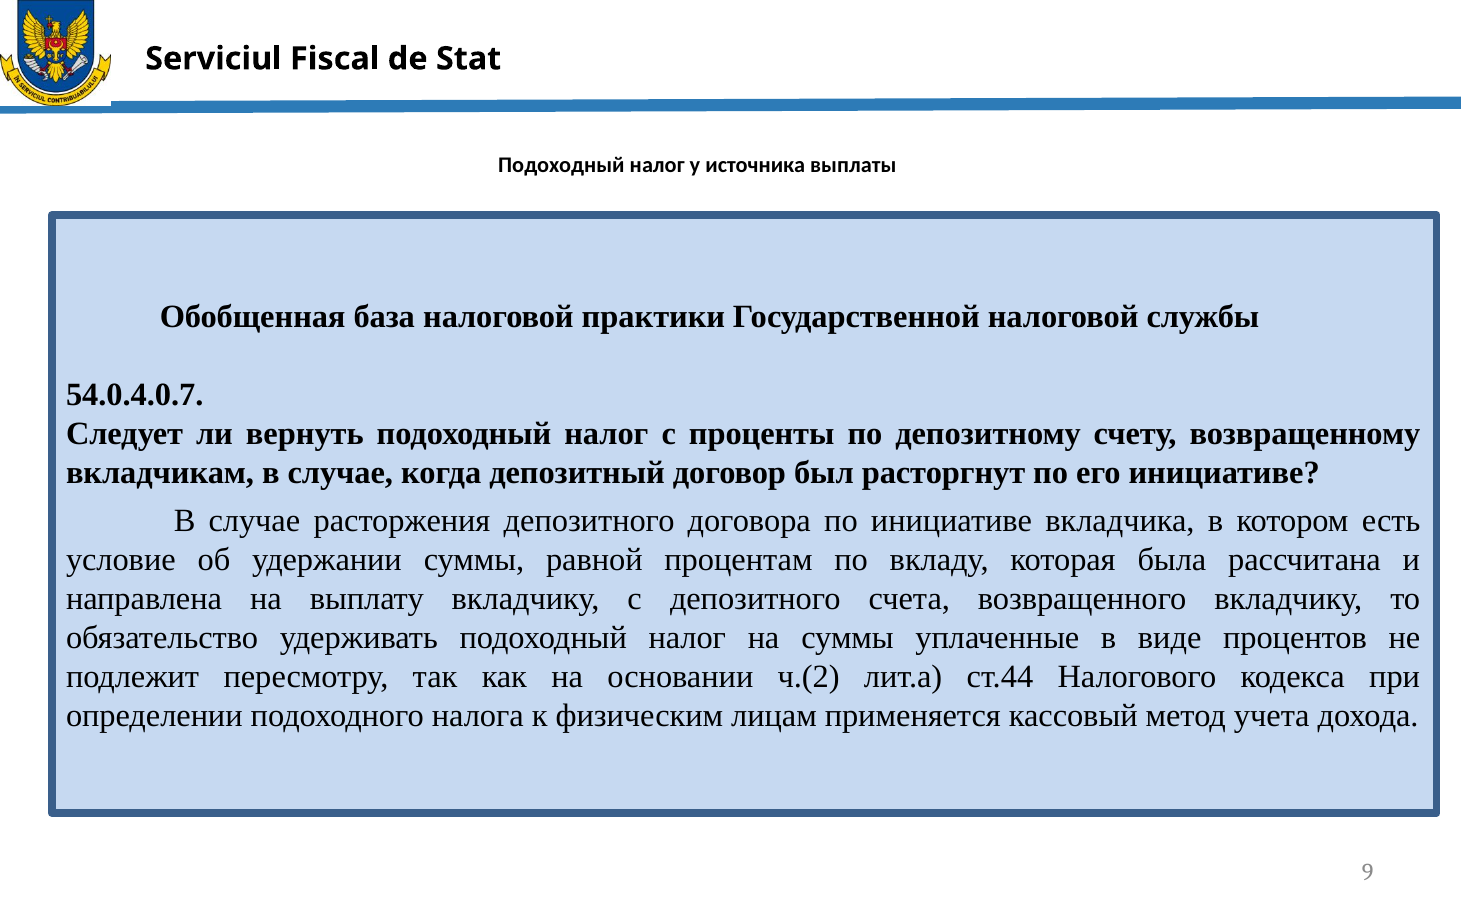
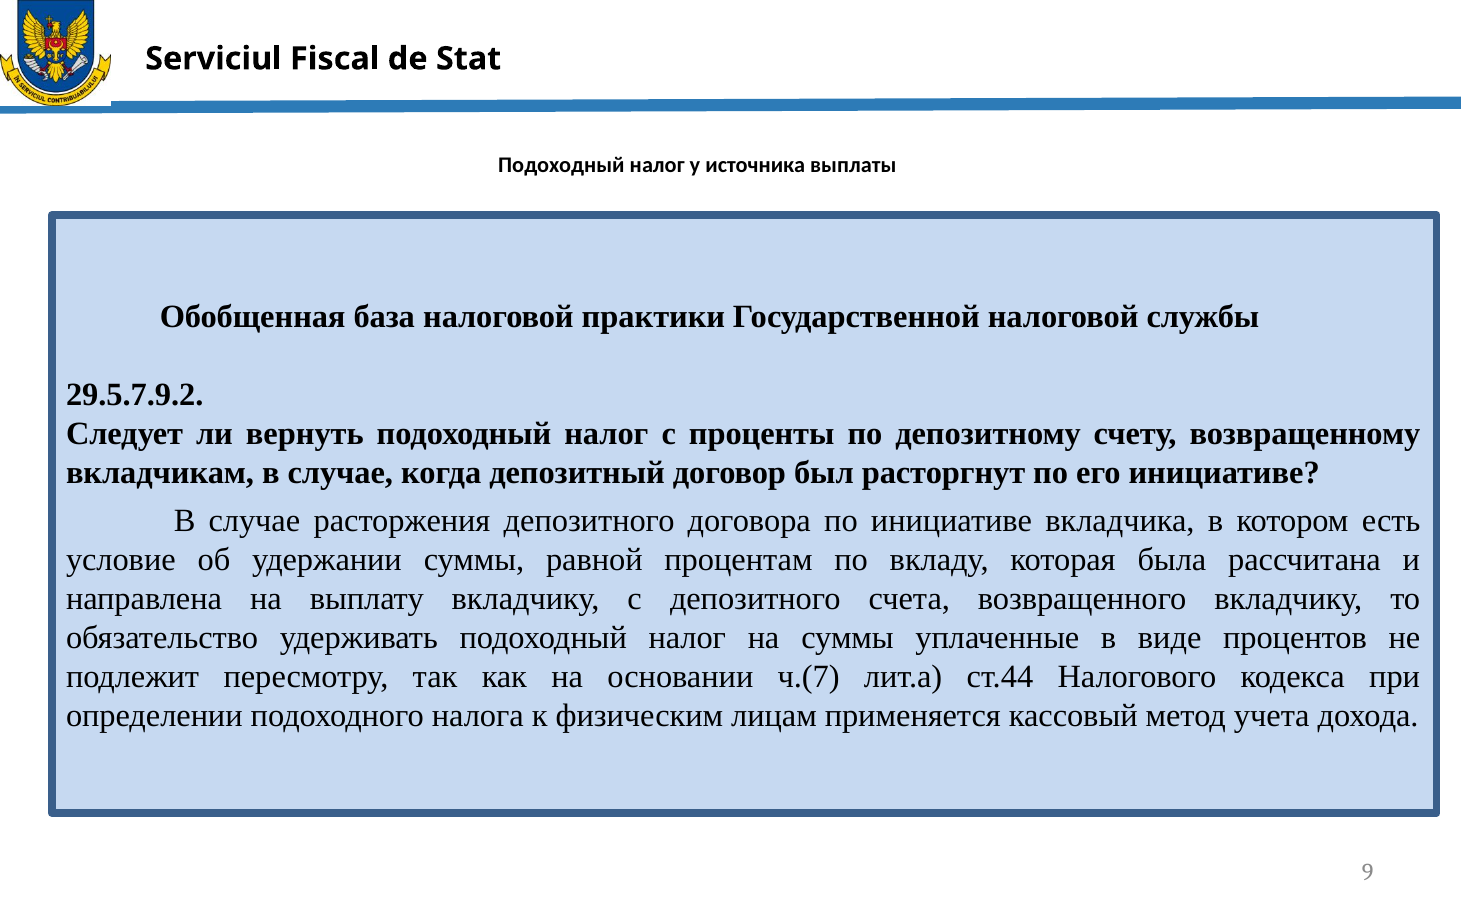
54.0.4.0.7: 54.0.4.0.7 -> 29.5.7.9.2 (135, 395)
ч.(2: ч.(2 -> ч.(7 (809, 677)
